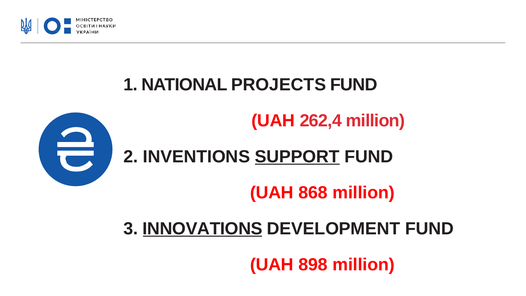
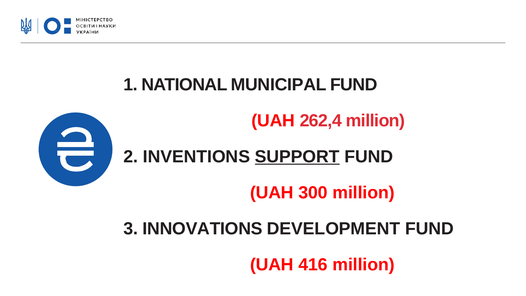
PROJECTS: PROJECTS -> MUNICIPAL (279, 85)
868: 868 -> 300 (313, 193)
INNOVATIONS underline: present -> none (203, 229)
898: 898 -> 416 (313, 265)
